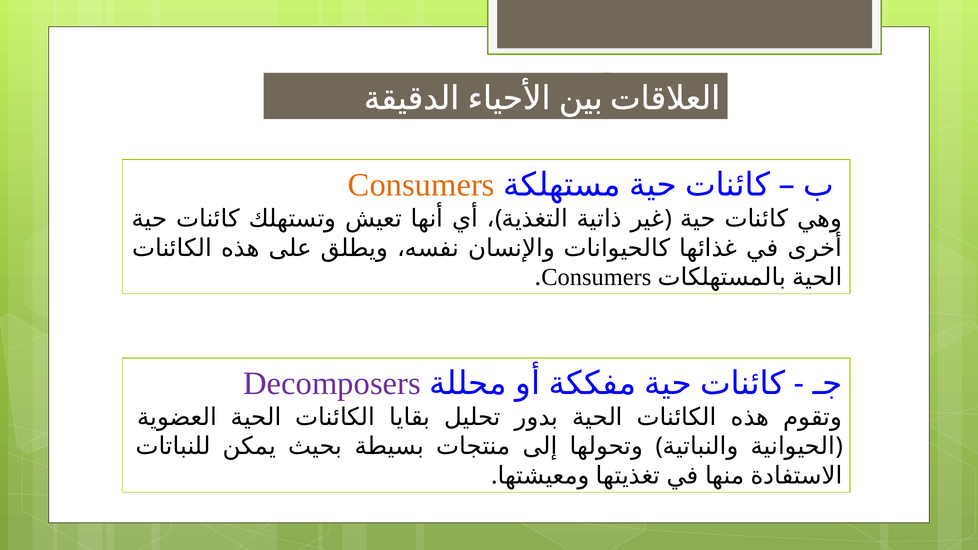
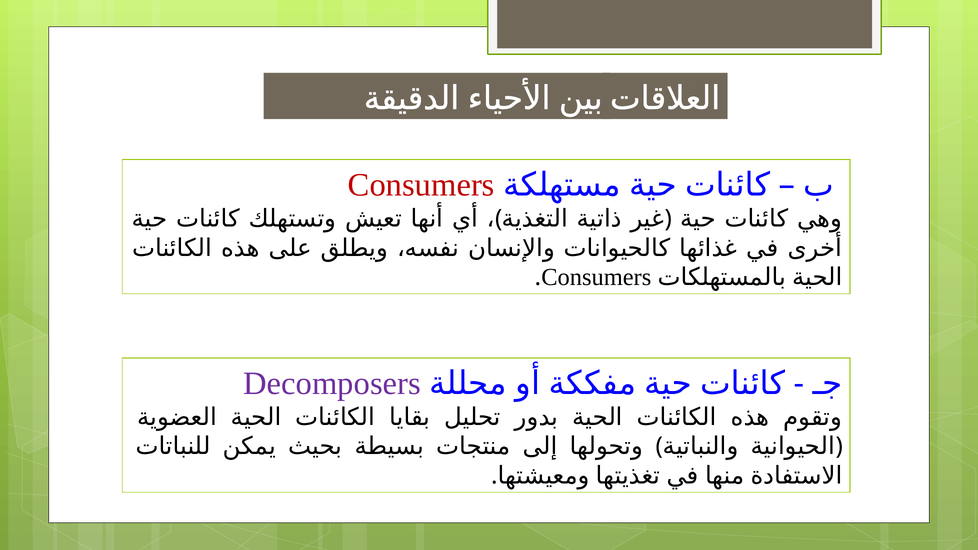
Consumers colour: orange -> red (421, 185)
